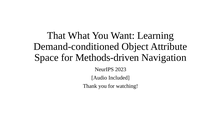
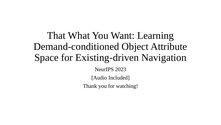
Methods-driven: Methods-driven -> Existing-driven (107, 57)
